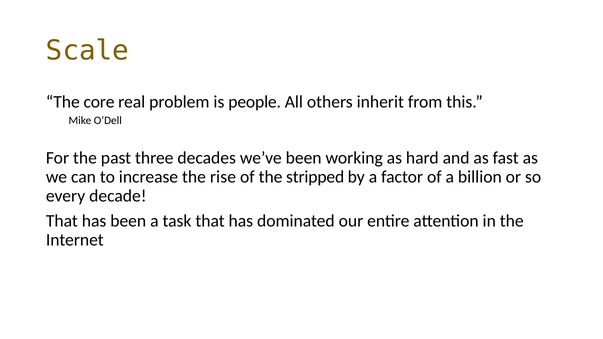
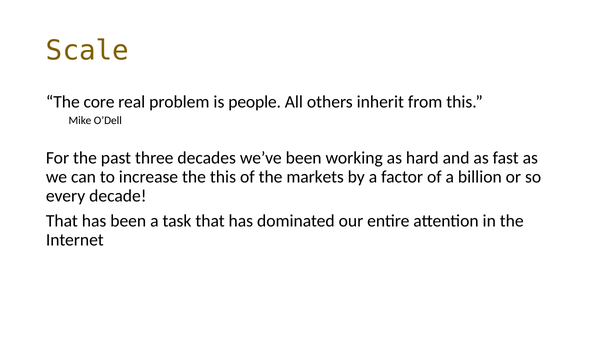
the rise: rise -> this (223, 177)
stripped: stripped -> markets (315, 177)
